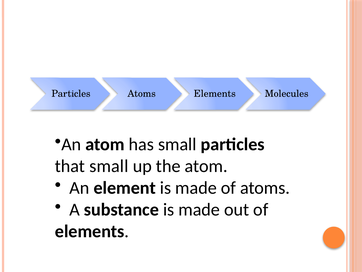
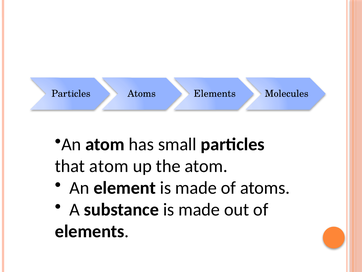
that small: small -> atom (109, 166)
